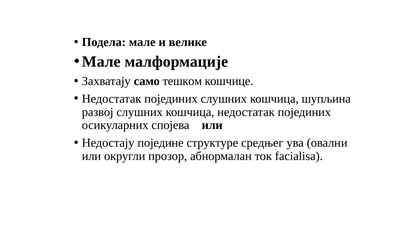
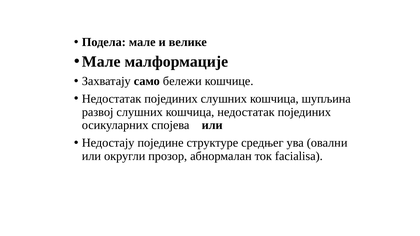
тешком: тешком -> бележи (182, 81)
